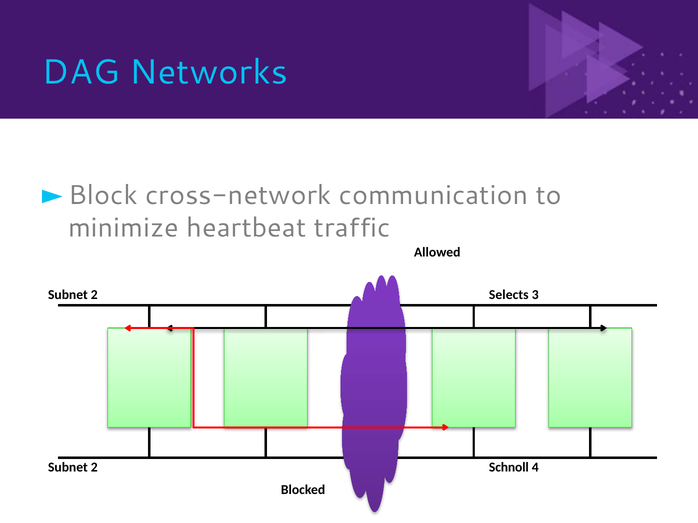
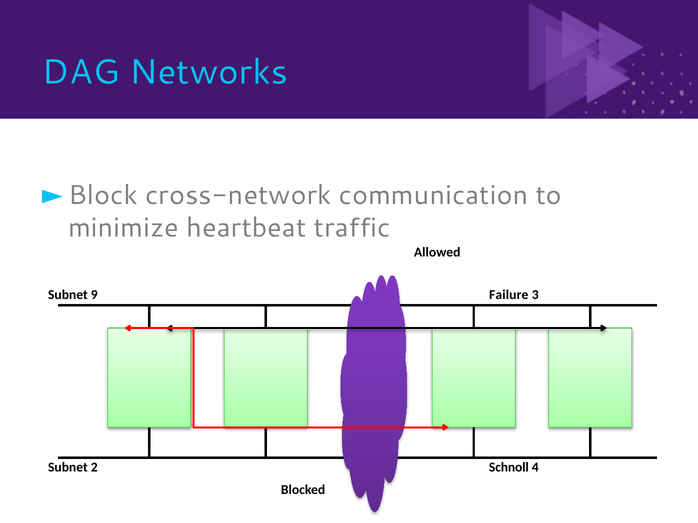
2: 2 -> 9 (94, 295)
Selects: Selects -> Failure (509, 295)
